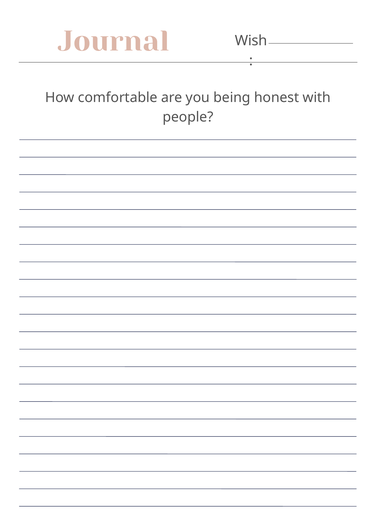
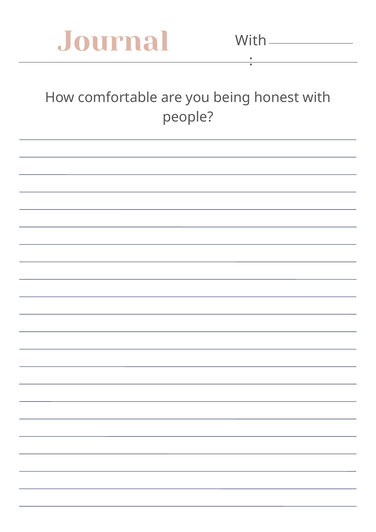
Wish: Wish -> With (251, 41)
